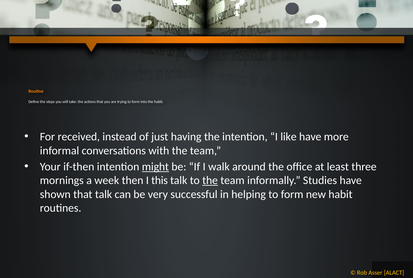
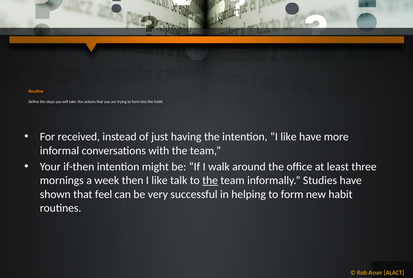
might underline: present -> none (155, 166)
then I this: this -> like (160, 180)
that talk: talk -> feel (104, 194)
